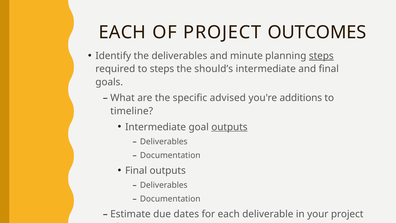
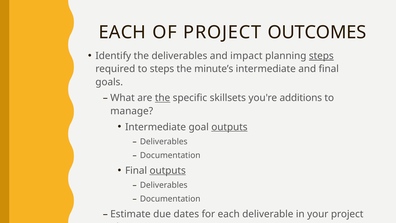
minute: minute -> impact (246, 56)
should’s: should’s -> minute’s (214, 69)
the underline: none -> present (163, 98)
advised: advised -> skillsets (228, 98)
timeline: timeline -> manage (132, 111)
outputs underline: none -> present (168, 170)
